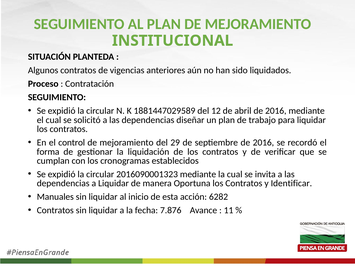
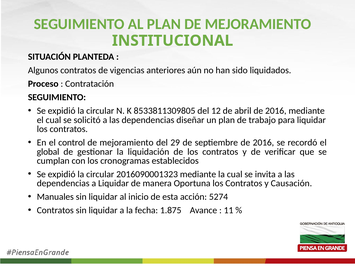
1881447029589: 1881447029589 -> 8533811309805 (165, 111)
forma: forma -> global (48, 152)
Identificar: Identificar -> Causación (291, 184)
6282: 6282 -> 5274 (219, 197)
7.876: 7.876 -> 1.875 (171, 211)
